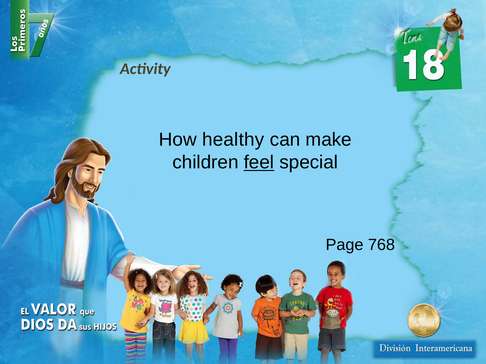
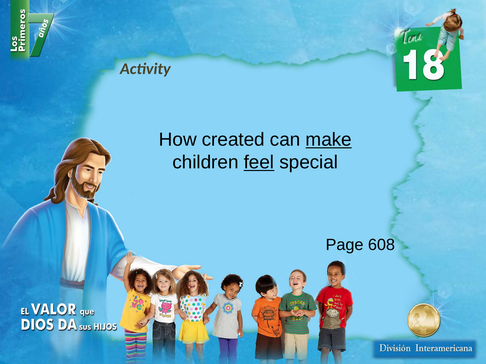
healthy: healthy -> created (233, 140)
make underline: none -> present (329, 140)
768: 768 -> 608 (381, 245)
